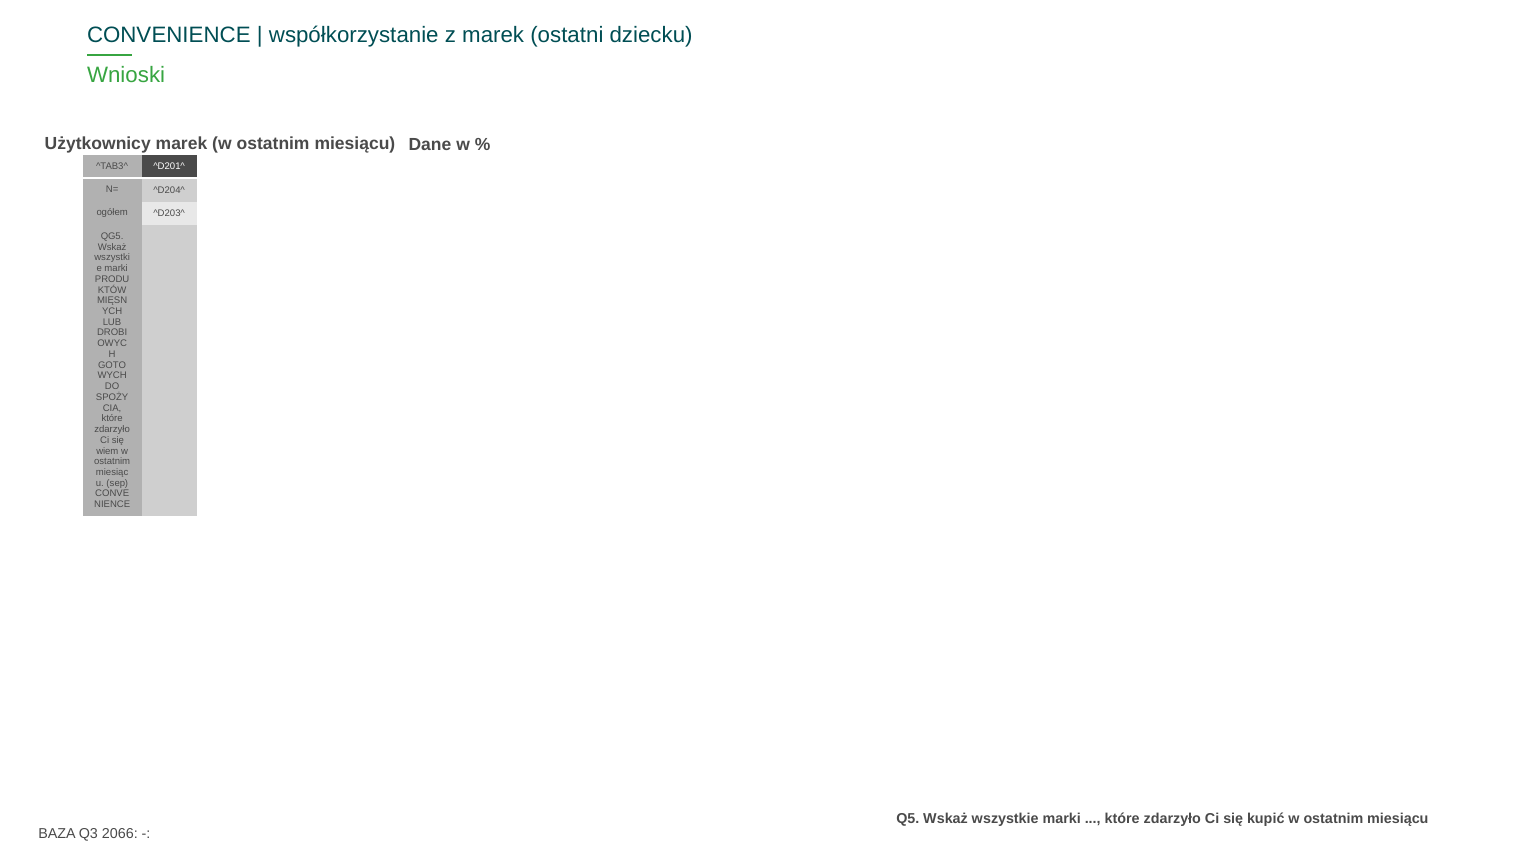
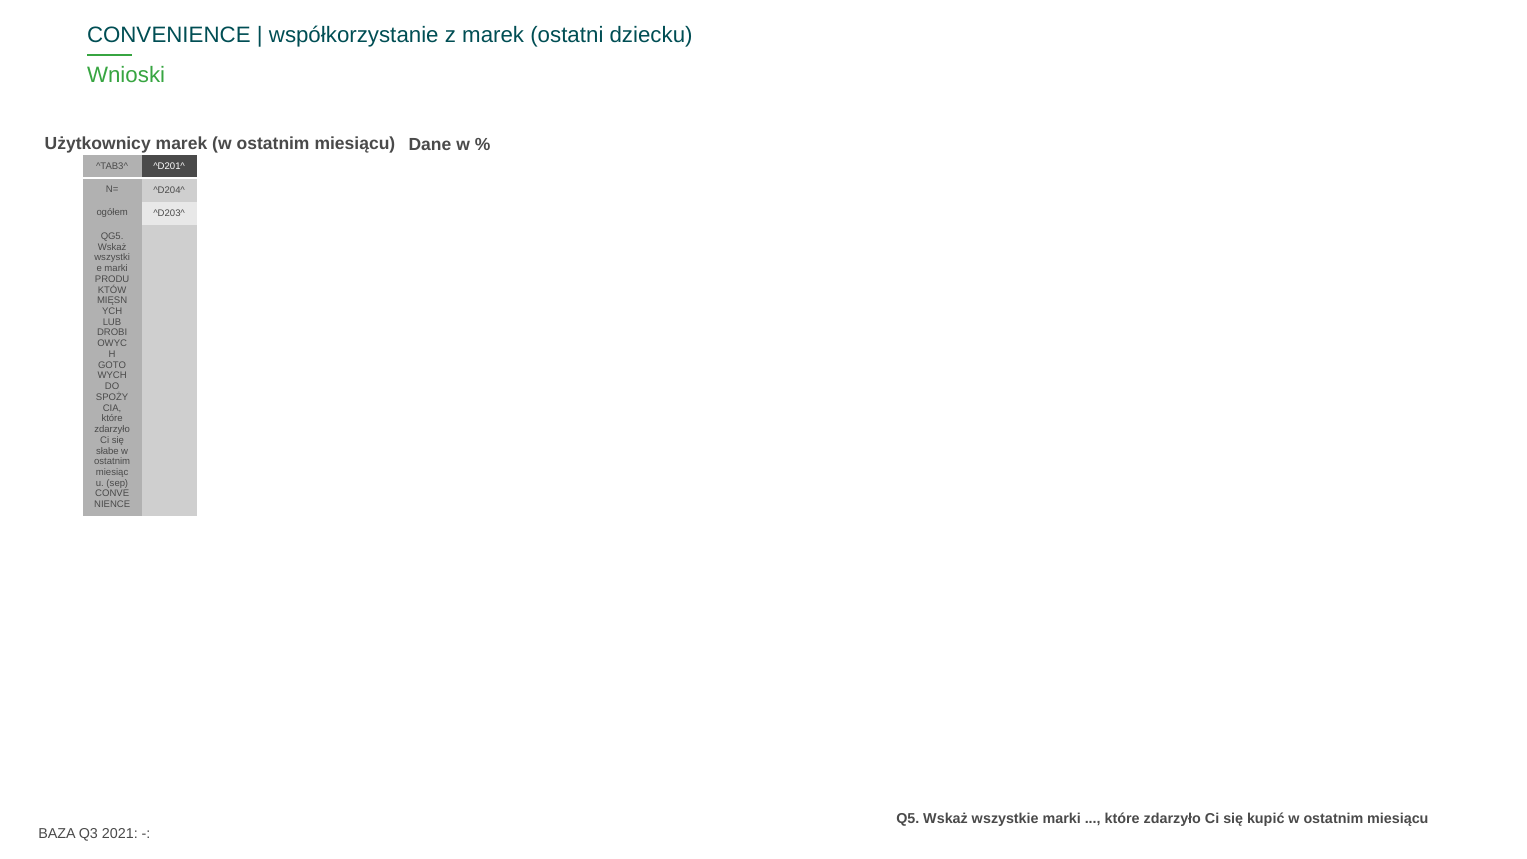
wiem: wiem -> słabe (107, 451)
2066: 2066 -> 2021 (120, 833)
